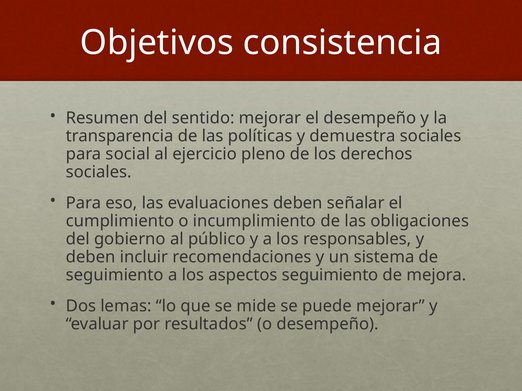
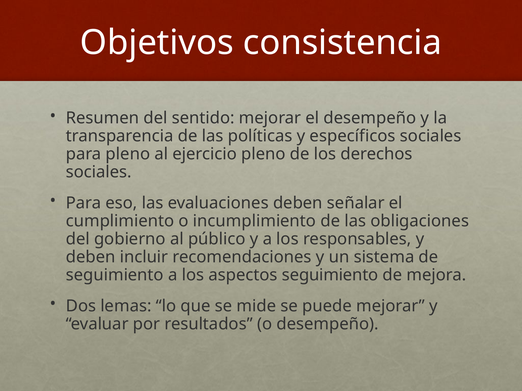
demuestra: demuestra -> específicos (353, 136)
para social: social -> pleno (128, 154)
